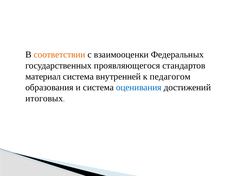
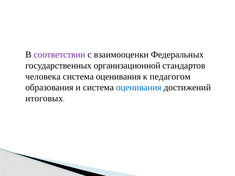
соответствии colour: orange -> purple (60, 55)
проявляющегося: проявляющегося -> организационной (127, 66)
материал: материал -> человека (43, 77)
внутренней: внутренней -> оценивания (118, 77)
